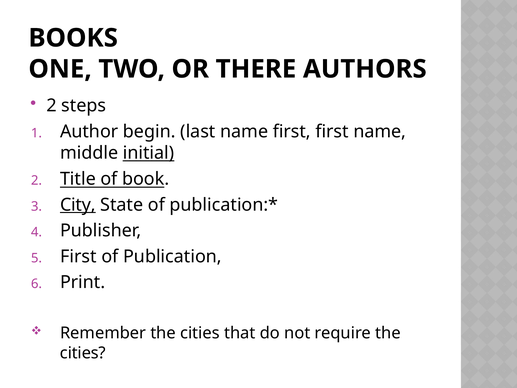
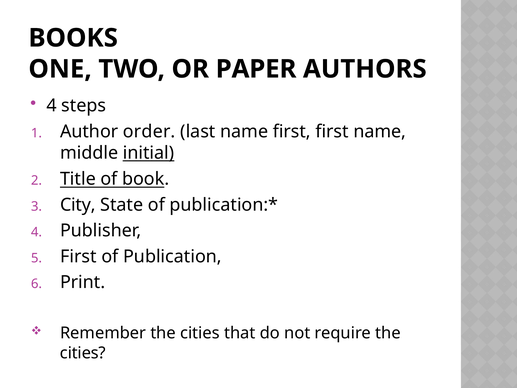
THERE: THERE -> PAPER (256, 69)
2: 2 -> 4 (52, 106)
begin: begin -> order (149, 131)
City underline: present -> none (78, 205)
